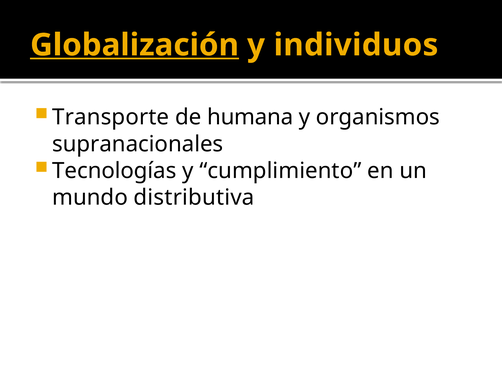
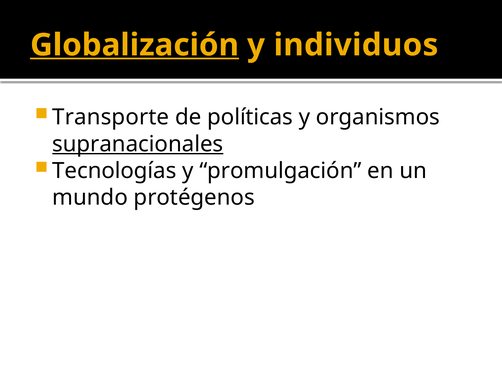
humana: humana -> políticas (250, 117)
supranacionales underline: none -> present (138, 144)
cumplimiento: cumplimiento -> promulgación (280, 171)
distributiva: distributiva -> protégenos (194, 198)
